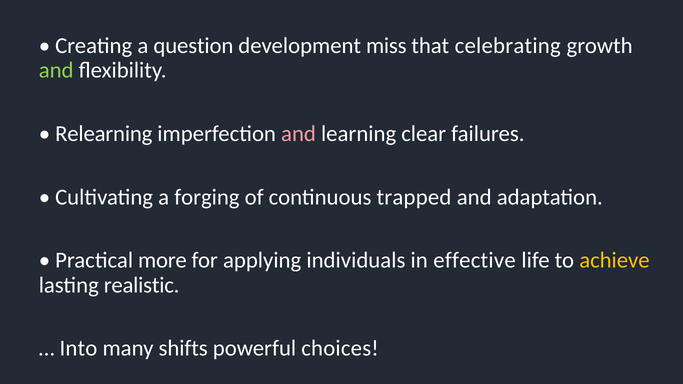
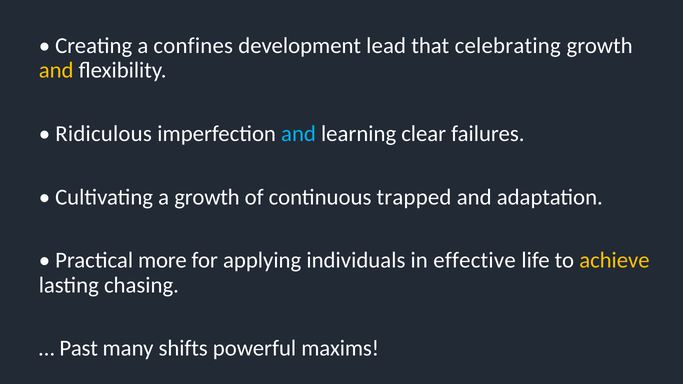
question: question -> confines (193, 46)
miss: miss -> lead (386, 46)
and colour: light green -> yellow (56, 70)
Relearning: Relearning -> Ridiculous (104, 134)
and colour: pink -> light blue (299, 134)
a forging: forging -> growth (207, 197)
realistic: realistic -> chasing (141, 285)
Into: Into -> Past (79, 349)
choices: choices -> maxims (340, 349)
